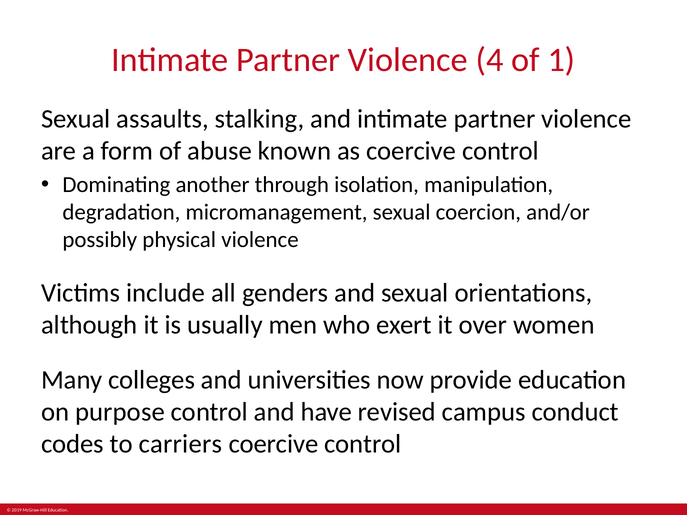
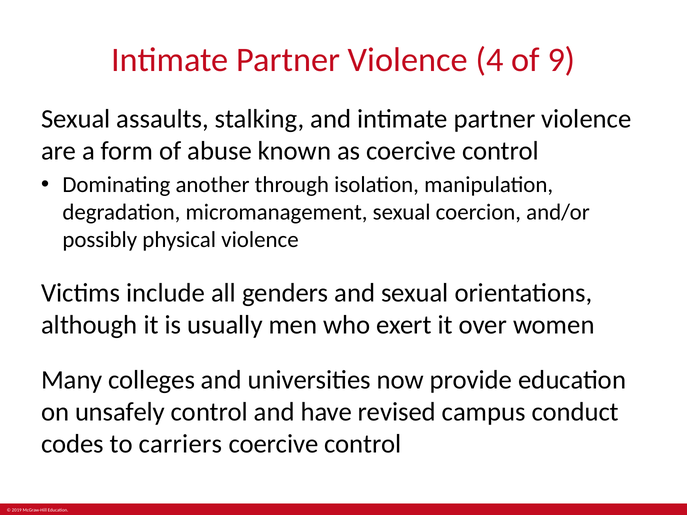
1: 1 -> 9 (561, 60)
purpose: purpose -> unsafely (120, 412)
